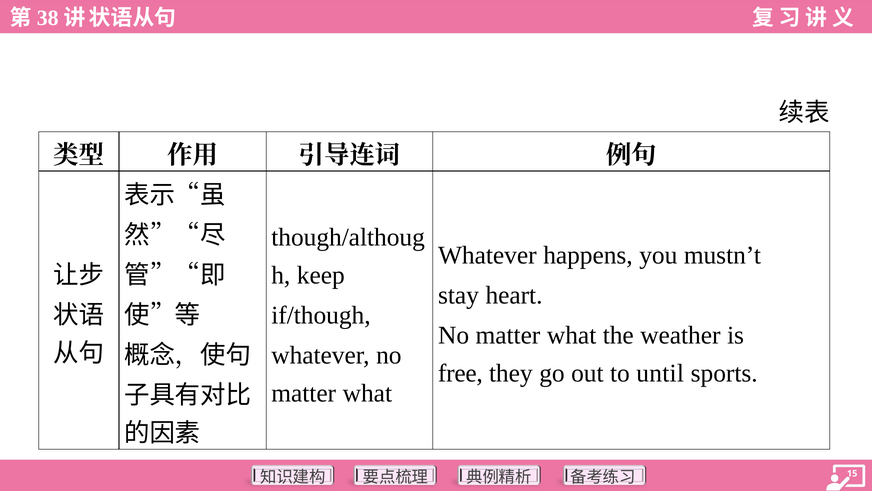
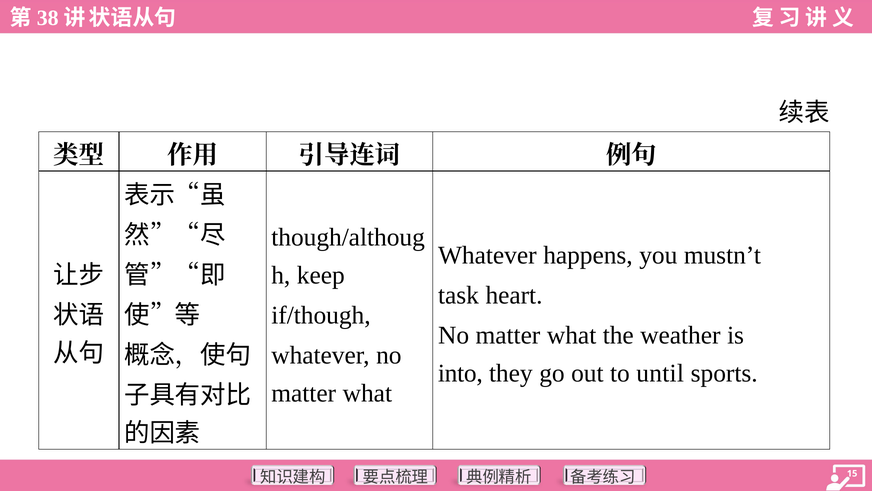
stay: stay -> task (459, 295)
free: free -> into (460, 373)
